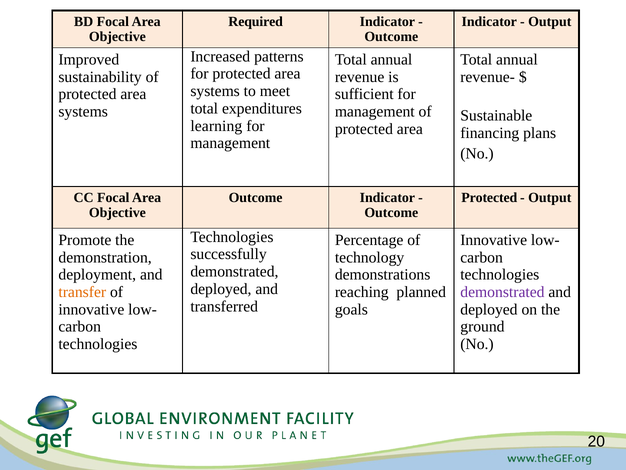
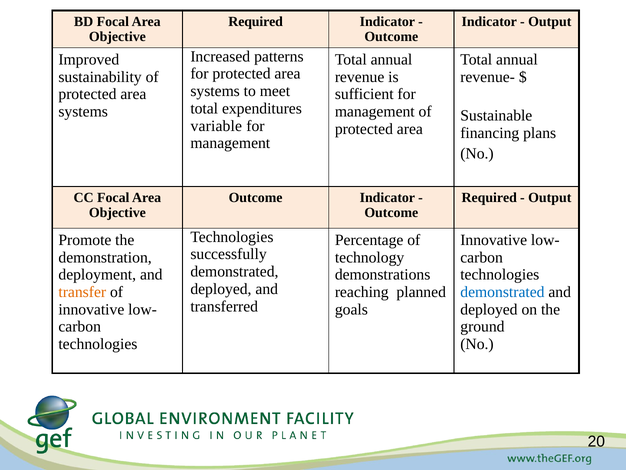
learning: learning -> variable (216, 126)
Protected: Protected -> Required (489, 197)
demonstrated colour: purple -> blue (502, 292)
